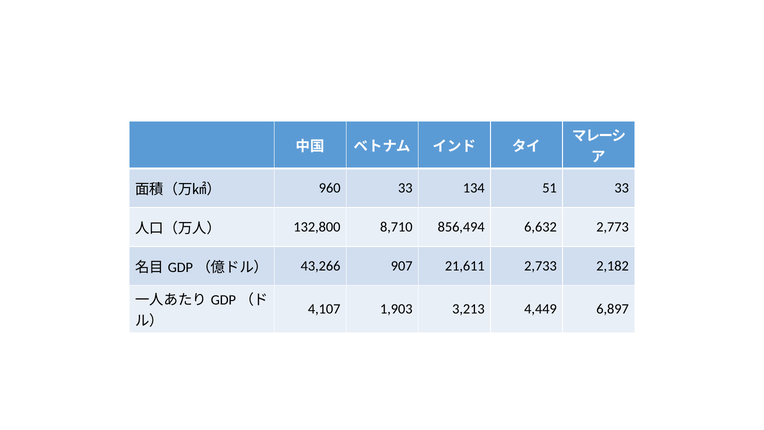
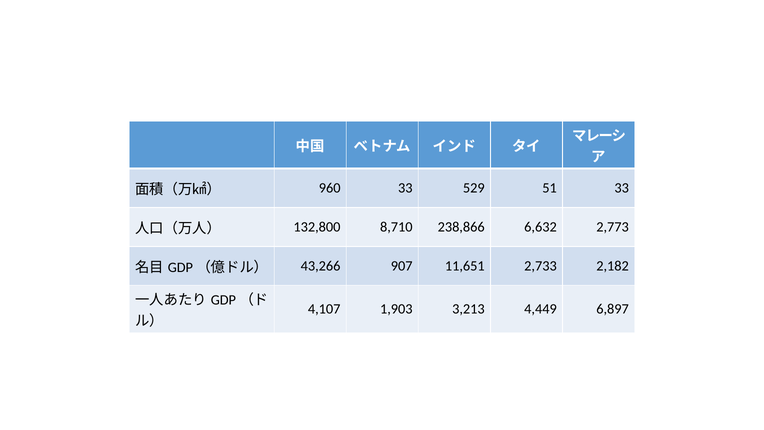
134: 134 -> 529 (474, 188)
856,494: 856,494 -> 238,866 (461, 227)
21,611: 21,611 -> 11,651 (465, 266)
